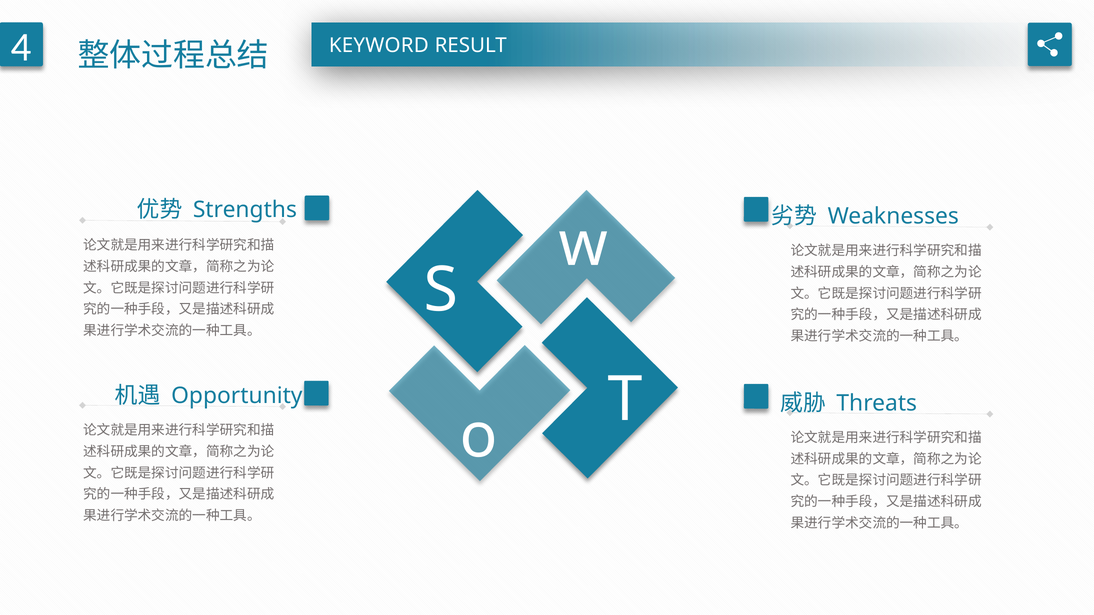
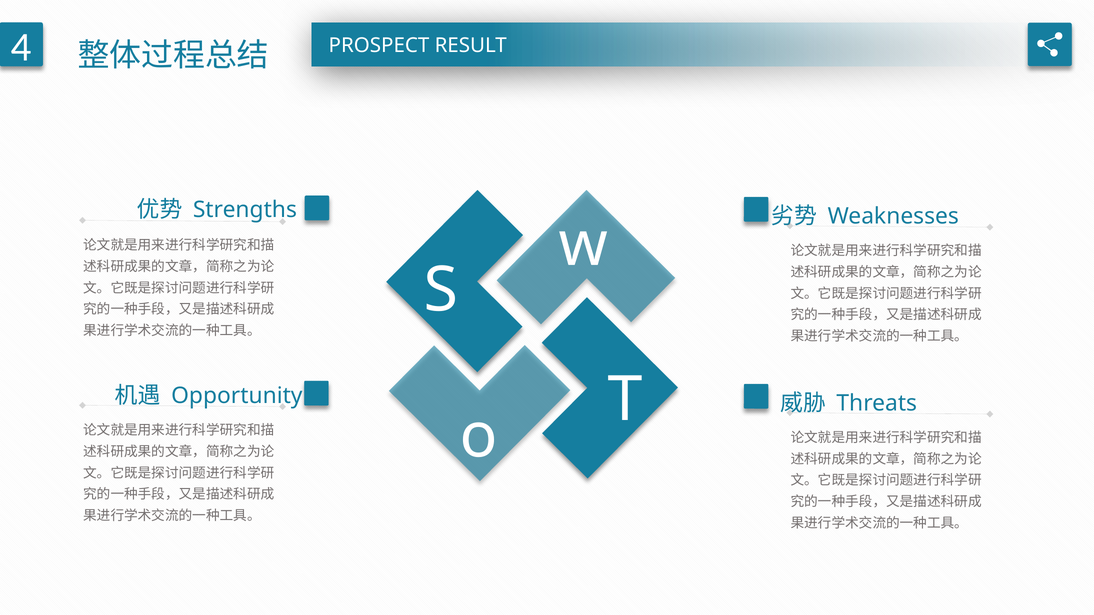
KEYWORD: KEYWORD -> PROSPECT (379, 46)
